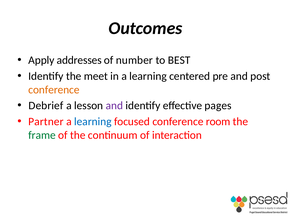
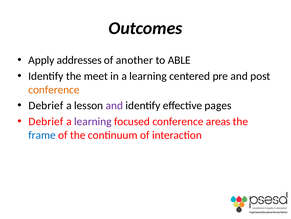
number: number -> another (134, 60)
BEST: BEST -> ABLE (179, 60)
Partner: Partner -> Debrief (46, 121)
learning colour: blue -> purple (93, 121)
room: room -> areas (218, 121)
frame colour: green -> blue (42, 135)
